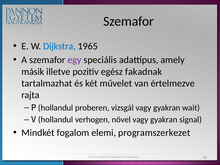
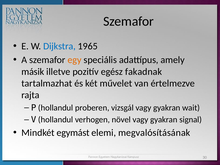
egy colour: purple -> orange (75, 60)
fogalom: fogalom -> egymást (73, 133)
programszerkezet: programszerkezet -> megvalósításának (154, 133)
